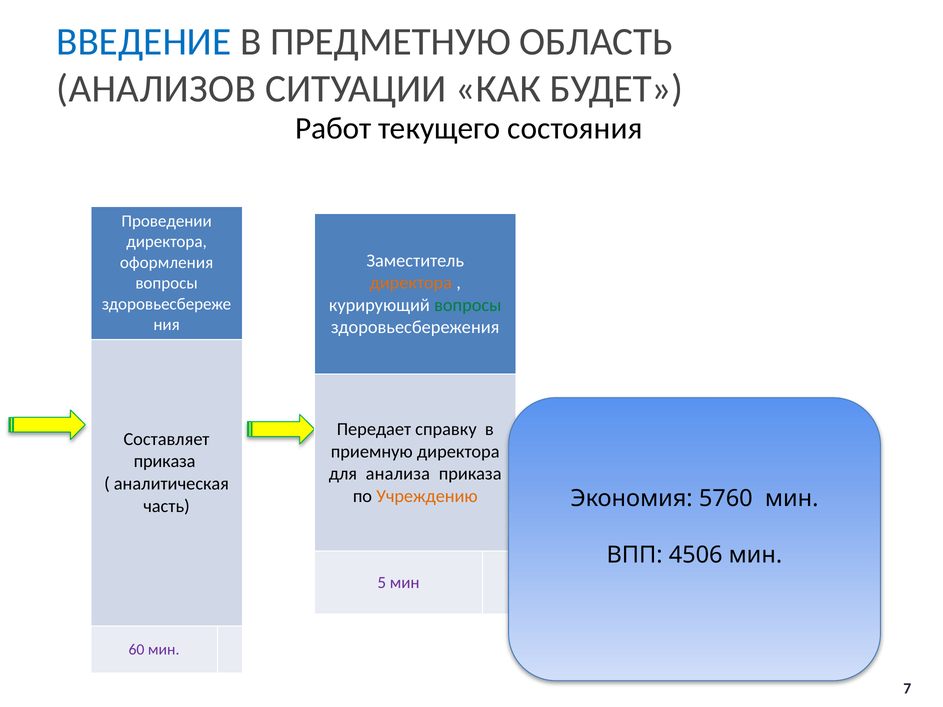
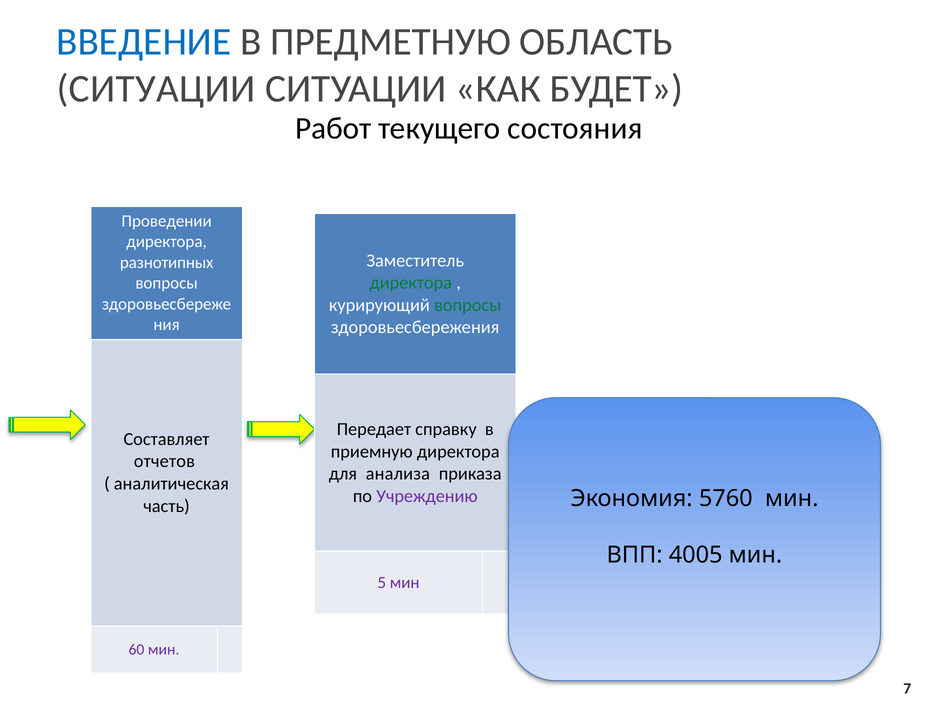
АНАЛИЗОВ: АНАЛИЗОВ -> СИТУАЦИИ (156, 89)
оформления: оформления -> разнотипных (167, 263)
директора colour: orange -> green (411, 283)
приказа: приказа -> отчетов (164, 462)
Учреждению colour: orange -> purple (427, 496)
4506: 4506 -> 4005 (696, 555)
